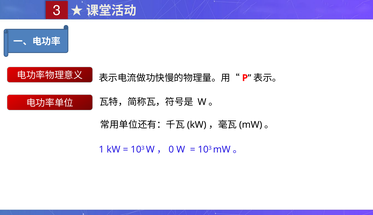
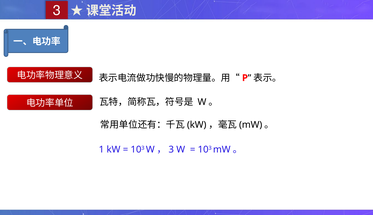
0: 0 -> 3 (171, 150)
